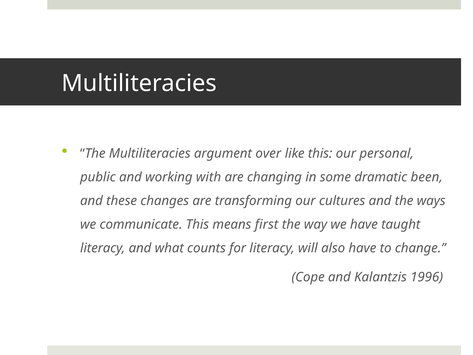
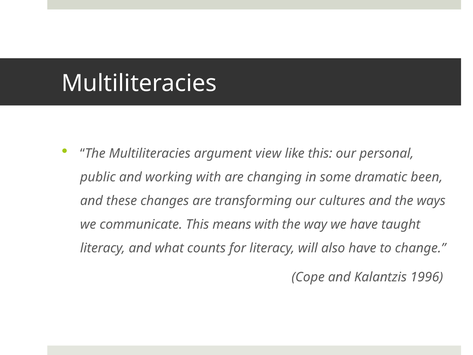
over: over -> view (268, 153)
means first: first -> with (267, 224)
